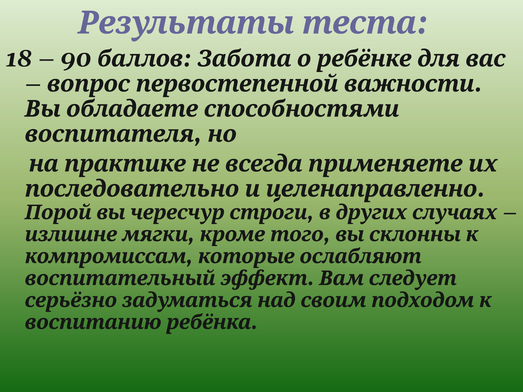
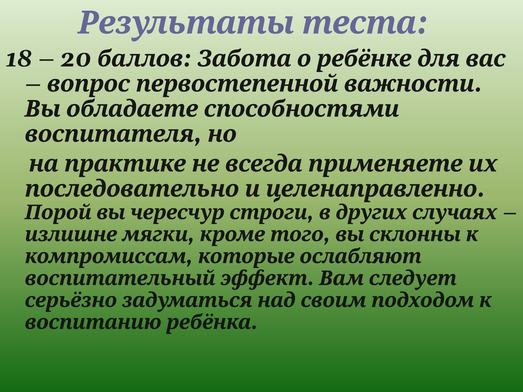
90: 90 -> 20 (76, 59)
